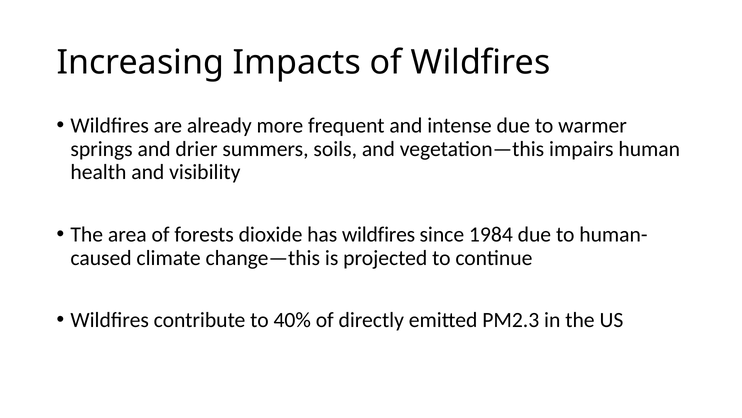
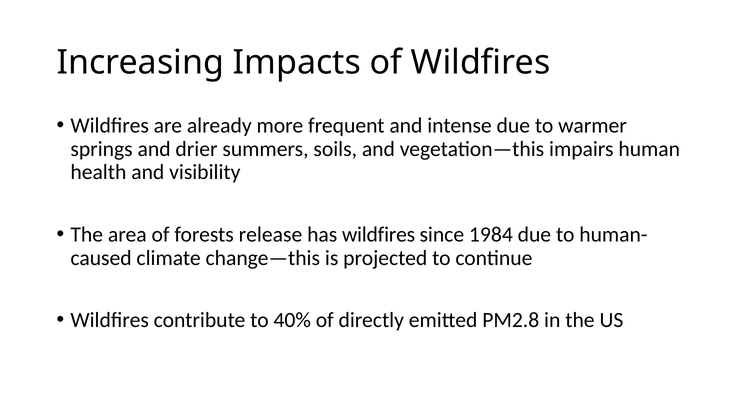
dioxide: dioxide -> release (270, 234)
PM2.3: PM2.3 -> PM2.8 (511, 320)
